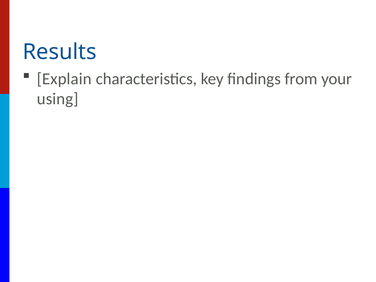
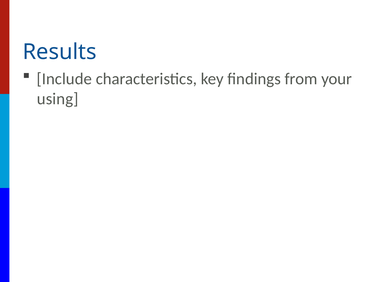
Explain: Explain -> Include (64, 79)
